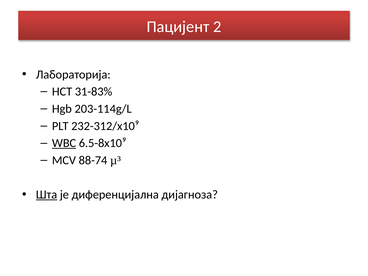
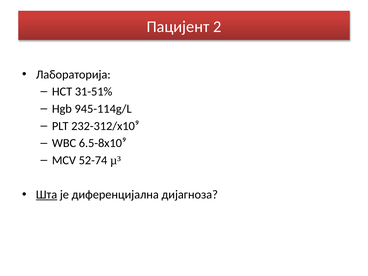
31-83%: 31-83% -> 31-51% (94, 92)
203-114g/L: 203-114g/L -> 945-114g/L (103, 109)
WBC underline: present -> none (64, 143)
88-74: 88-74 -> 52-74 (93, 160)
